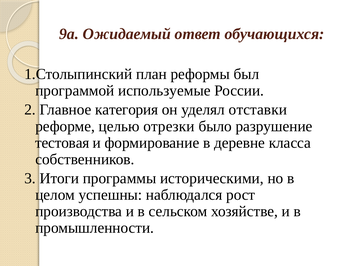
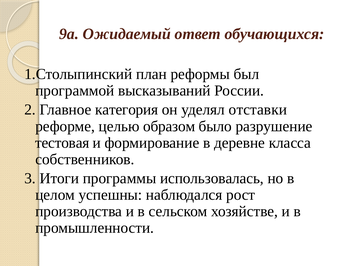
используемые: используемые -> высказываний (164, 90)
отрезки: отрезки -> образом (169, 126)
историческими: историческими -> использовалась (212, 178)
